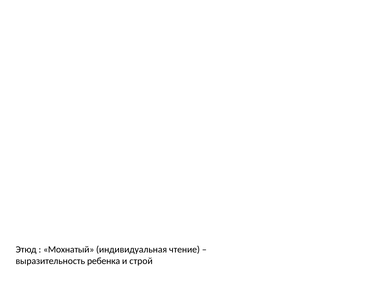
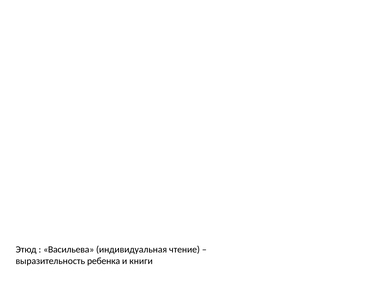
Мохнатый: Мохнатый -> Васильева (69, 249)
строй: строй -> книги (141, 261)
